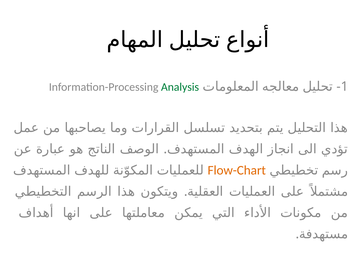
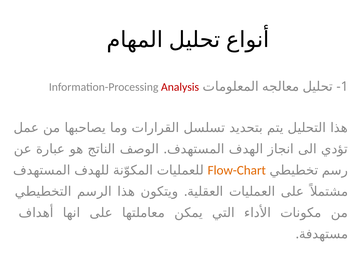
Analysis colour: green -> red (180, 87)
